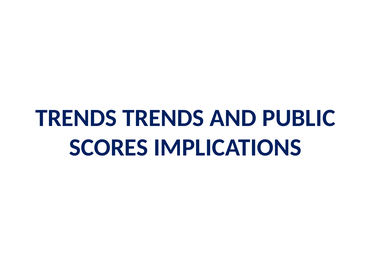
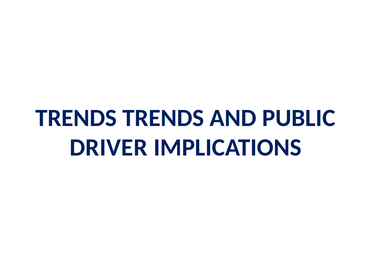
SCORES: SCORES -> DRIVER (108, 148)
